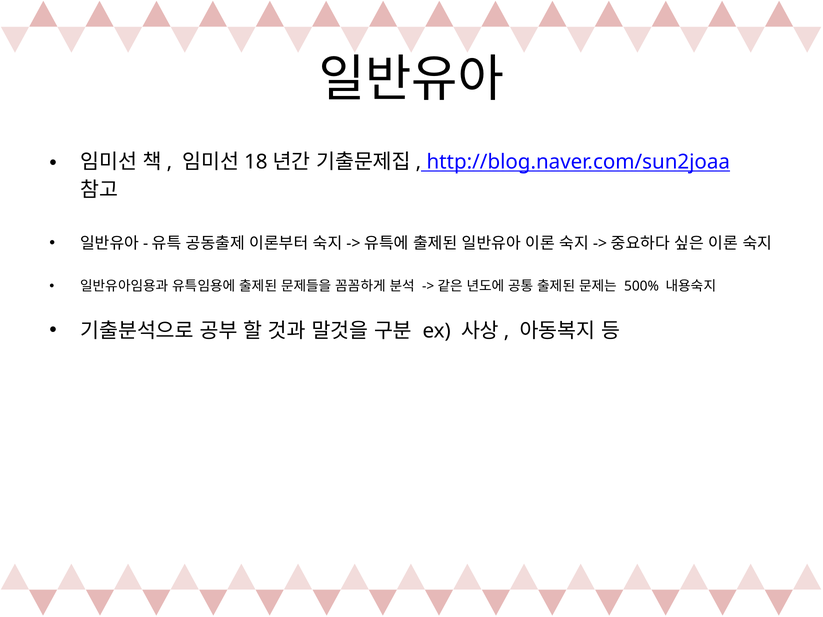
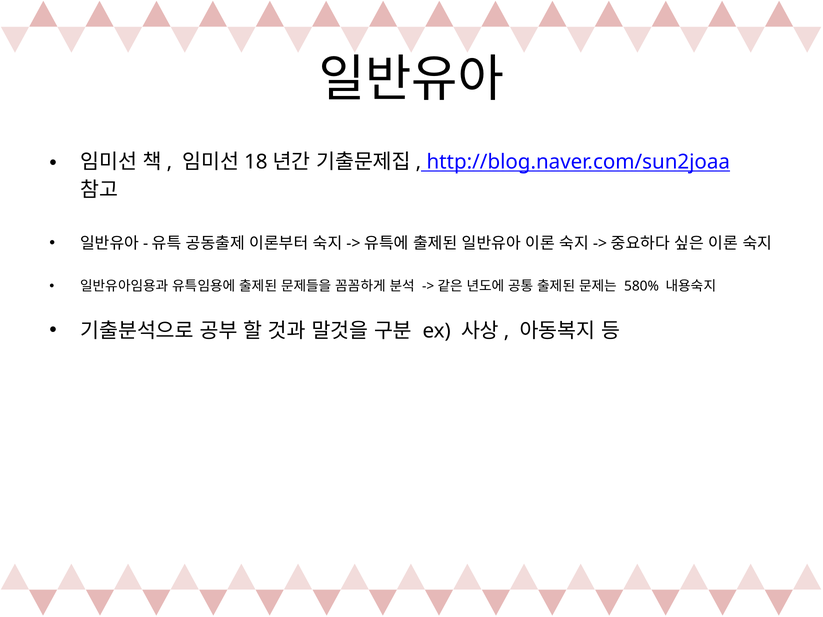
500%: 500% -> 580% (642, 286)
